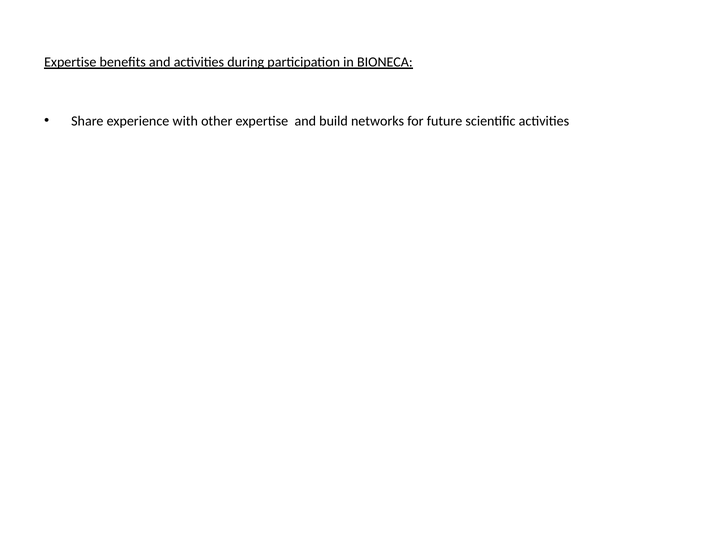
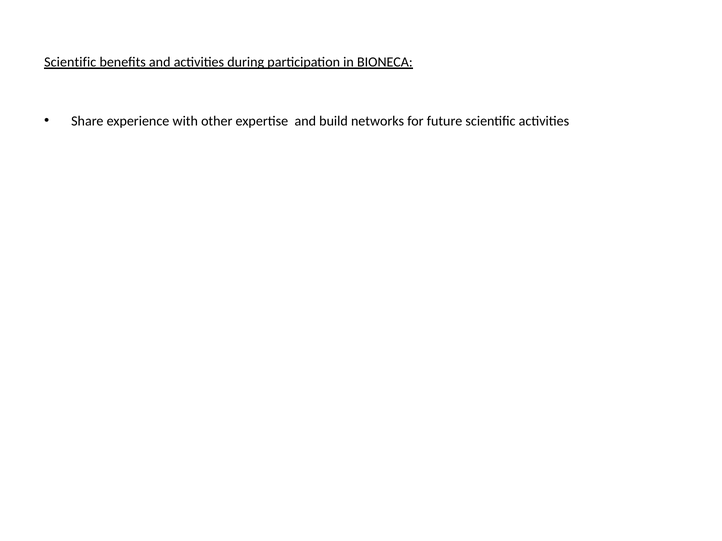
Expertise: Expertise -> Scientific (70, 62)
